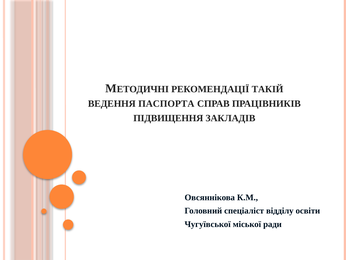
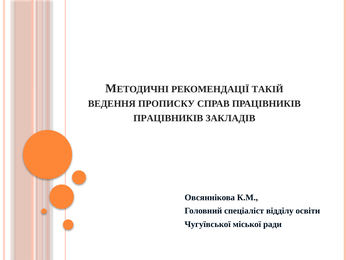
ПАСПОРТА: ПАСПОРТА -> ПРОПИСКУ (166, 103)
ПІДВИЩЕННЯ: ПІДВИЩЕННЯ -> ПРАЦІВНИКІВ (168, 118)
